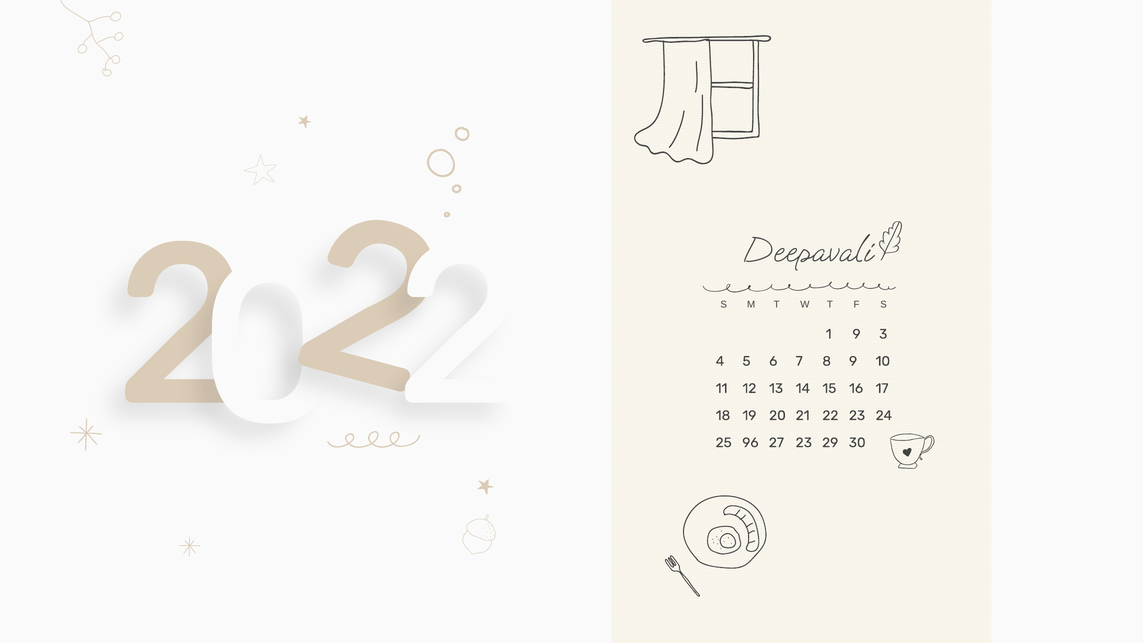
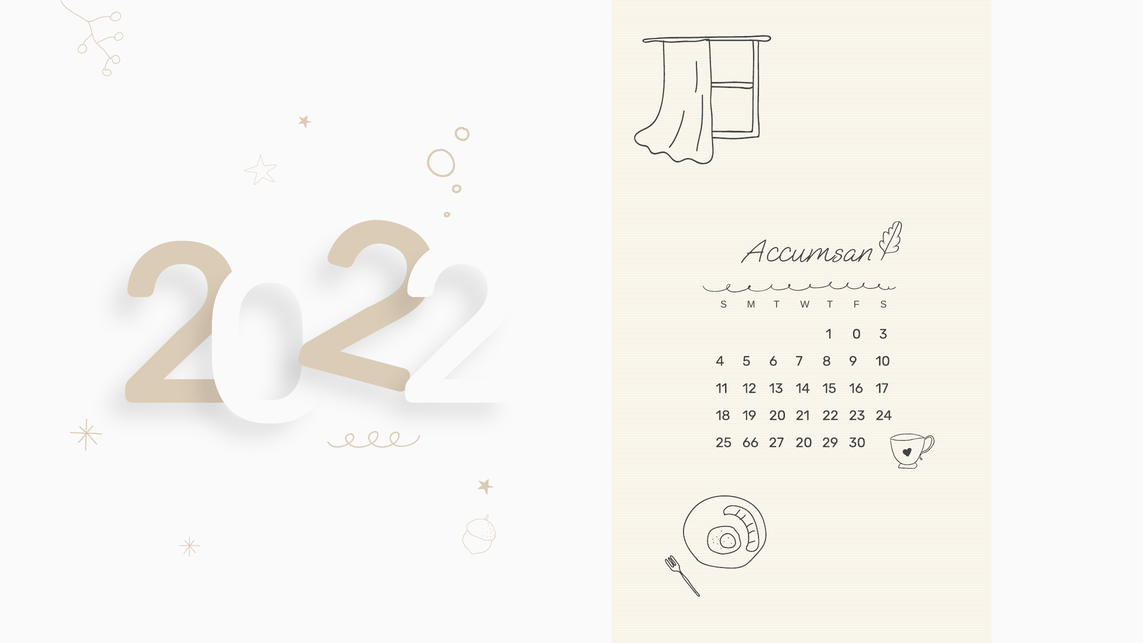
Deepavali: Deepavali -> Accumsan (807, 250)
1 9: 9 -> 0 (857, 334)
96: 96 -> 66 (750, 443)
27 23: 23 -> 20 (804, 443)
